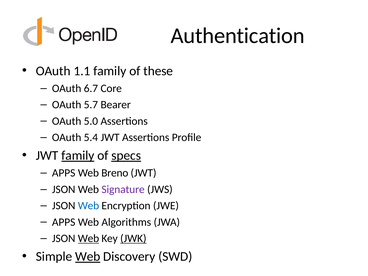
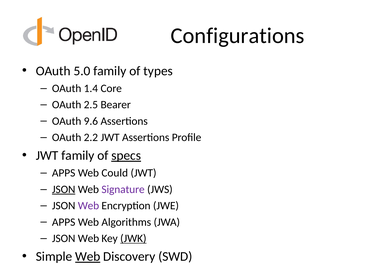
Authentication: Authentication -> Configurations (238, 36)
1.1: 1.1 -> 5.0 (82, 71)
these: these -> types (158, 71)
6.7: 6.7 -> 1.4 (91, 88)
5.7: 5.7 -> 2.5 (91, 105)
5.0: 5.0 -> 9.6 (91, 121)
5.4: 5.4 -> 2.2 (91, 137)
family underline: present -> none (78, 156)
Breno: Breno -> Could (115, 173)
JSON underline: none -> present (64, 189)
Web colour: blue -> purple (88, 206)
Web underline: present -> none (88, 238)
